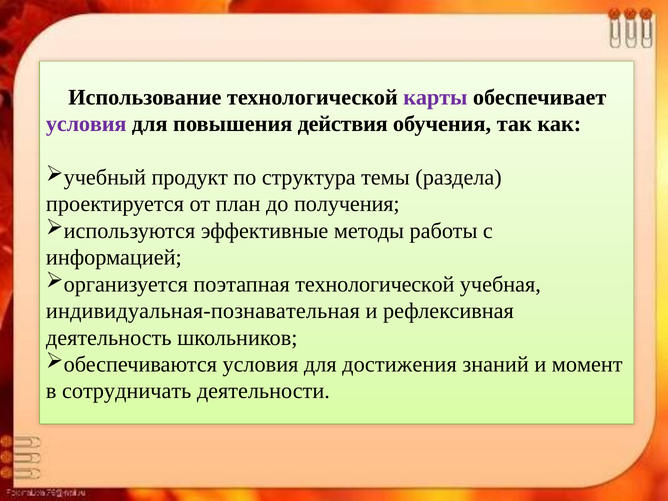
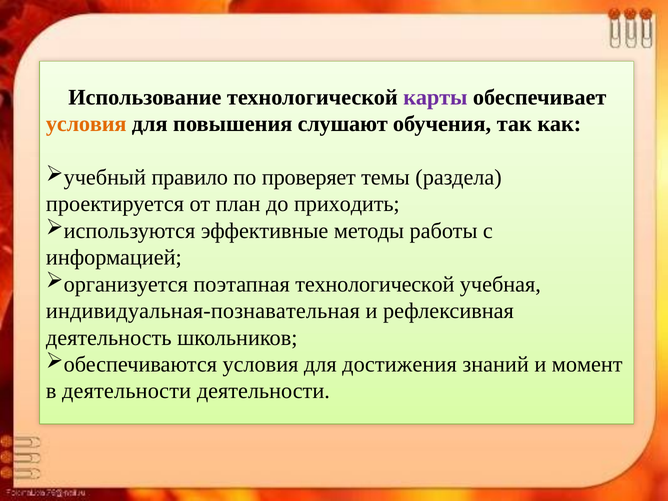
условия colour: purple -> orange (86, 124)
действия: действия -> слушают (343, 124)
продукт: продукт -> правило (190, 177)
структура: структура -> проверяет (309, 177)
получения: получения -> приходить (347, 204)
в сотрудничать: сотрудничать -> деятельности (127, 391)
